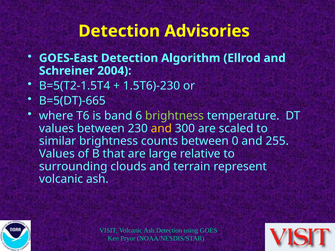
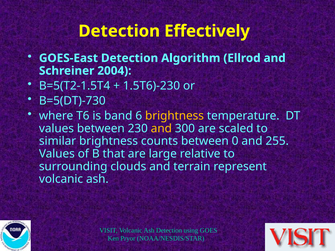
Advisories: Advisories -> Effectively (207, 31)
B=5(DT)-665: B=5(DT)-665 -> B=5(DT)-730 (72, 101)
brightness colour: light green -> yellow (175, 116)
